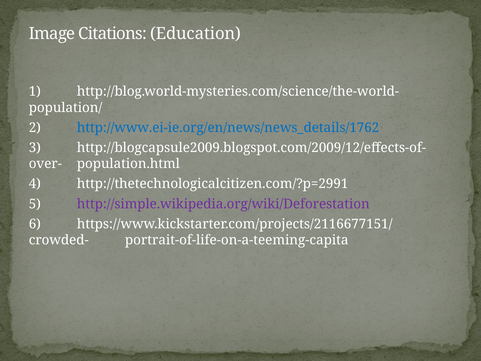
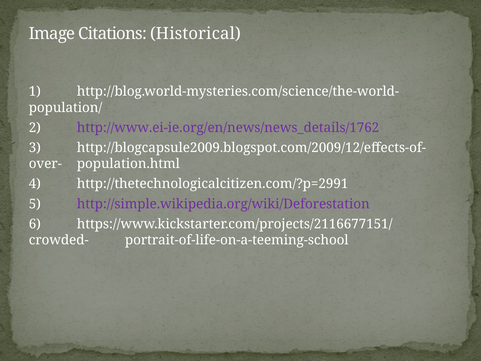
Education: Education -> Historical (195, 34)
http://www.ei-ie.org/en/news/news_details/1762 colour: blue -> purple (228, 128)
portrait-of-life-on-a-teeming-capita: portrait-of-life-on-a-teeming-capita -> portrait-of-life-on-a-teeming-school (237, 240)
